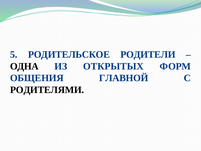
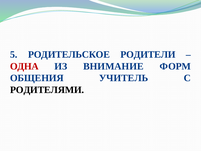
ОДНА colour: black -> red (24, 66)
ОТКРЫТЫХ: ОТКРЫТЫХ -> ВНИМАНИЕ (113, 66)
ГЛАВНОЙ: ГЛАВНОЙ -> УЧИТЕЛЬ (124, 78)
